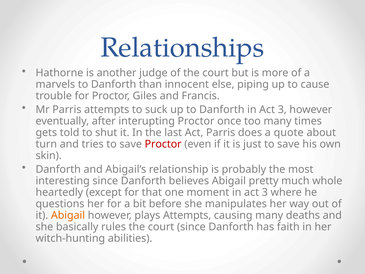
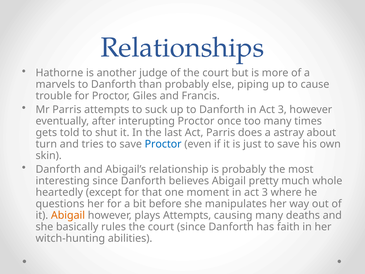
than innocent: innocent -> probably (187, 84)
quote: quote -> astray (289, 132)
Proctor colour: red -> blue (163, 144)
